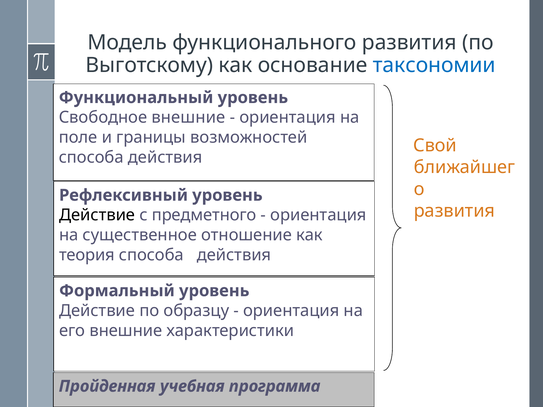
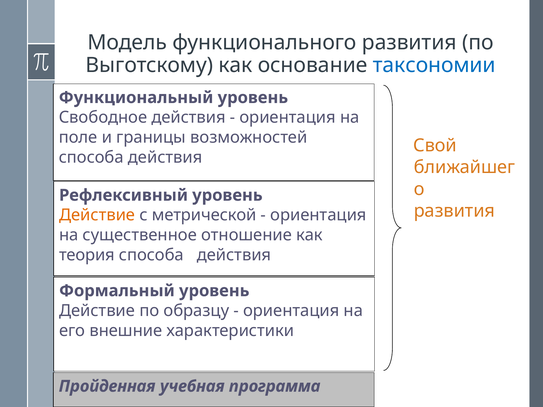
Свободное внешние: внешние -> действия (189, 118)
Действие colour: black -> orange (97, 215)
предметного: предметного -> метрической (204, 215)
